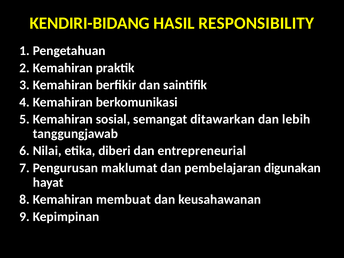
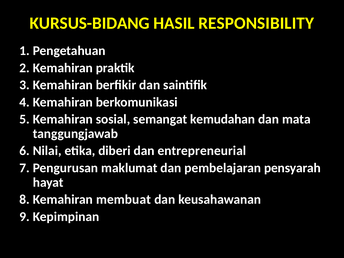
KENDIRI-BIDANG: KENDIRI-BIDANG -> KURSUS-BIDANG (90, 23)
ditawarkan: ditawarkan -> kemudahan (223, 119)
lebih: lebih -> mata (296, 119)
digunakan: digunakan -> pensyarah (292, 168)
